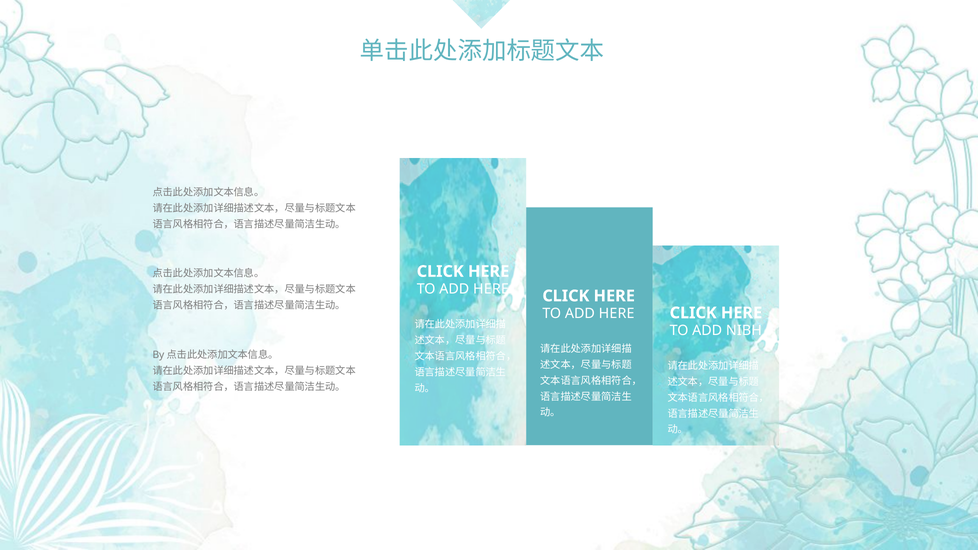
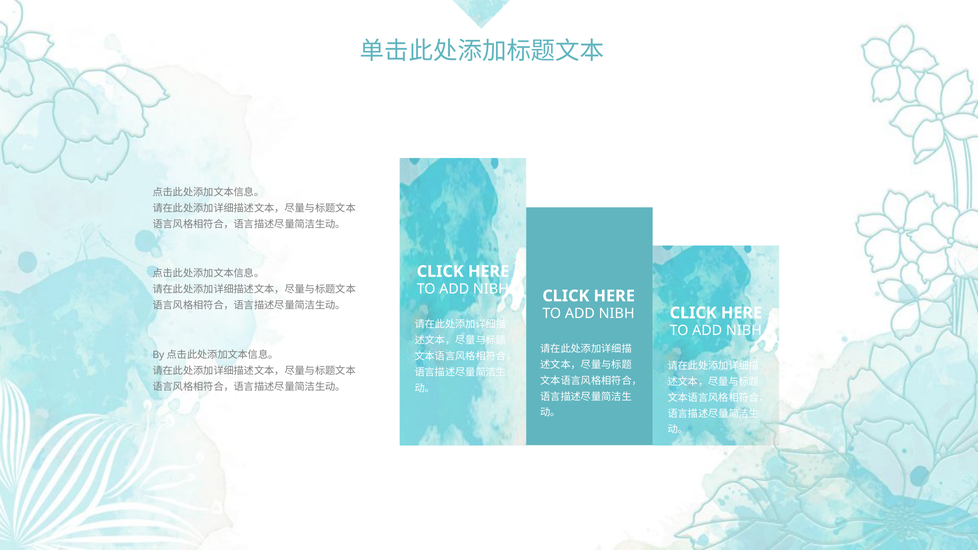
HERE: HERE -> NIBH (491, 289)
HERE: HERE -> NIBH (617, 314)
